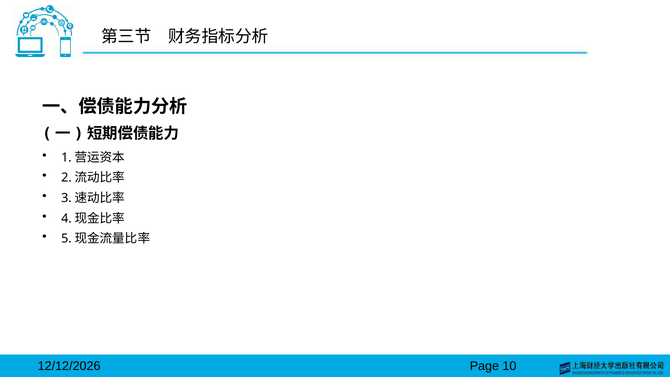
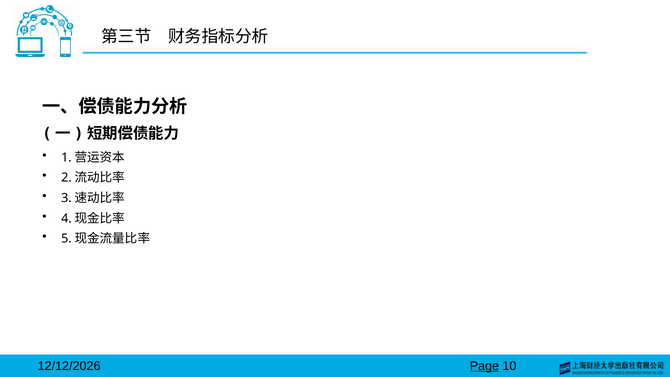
Page underline: none -> present (484, 366)
